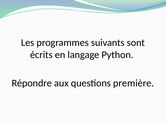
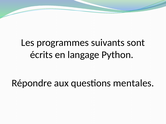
première: première -> mentales (134, 83)
